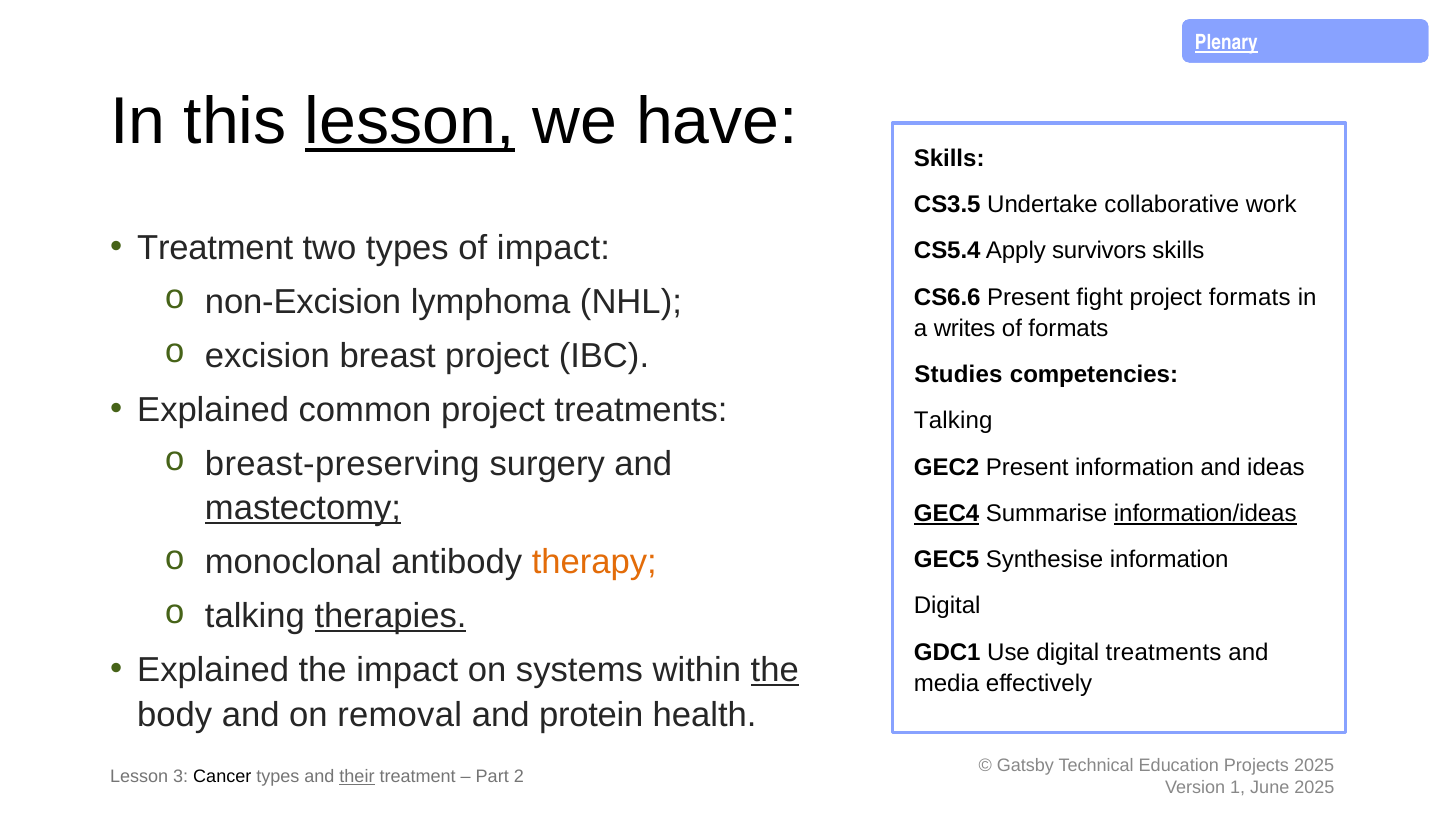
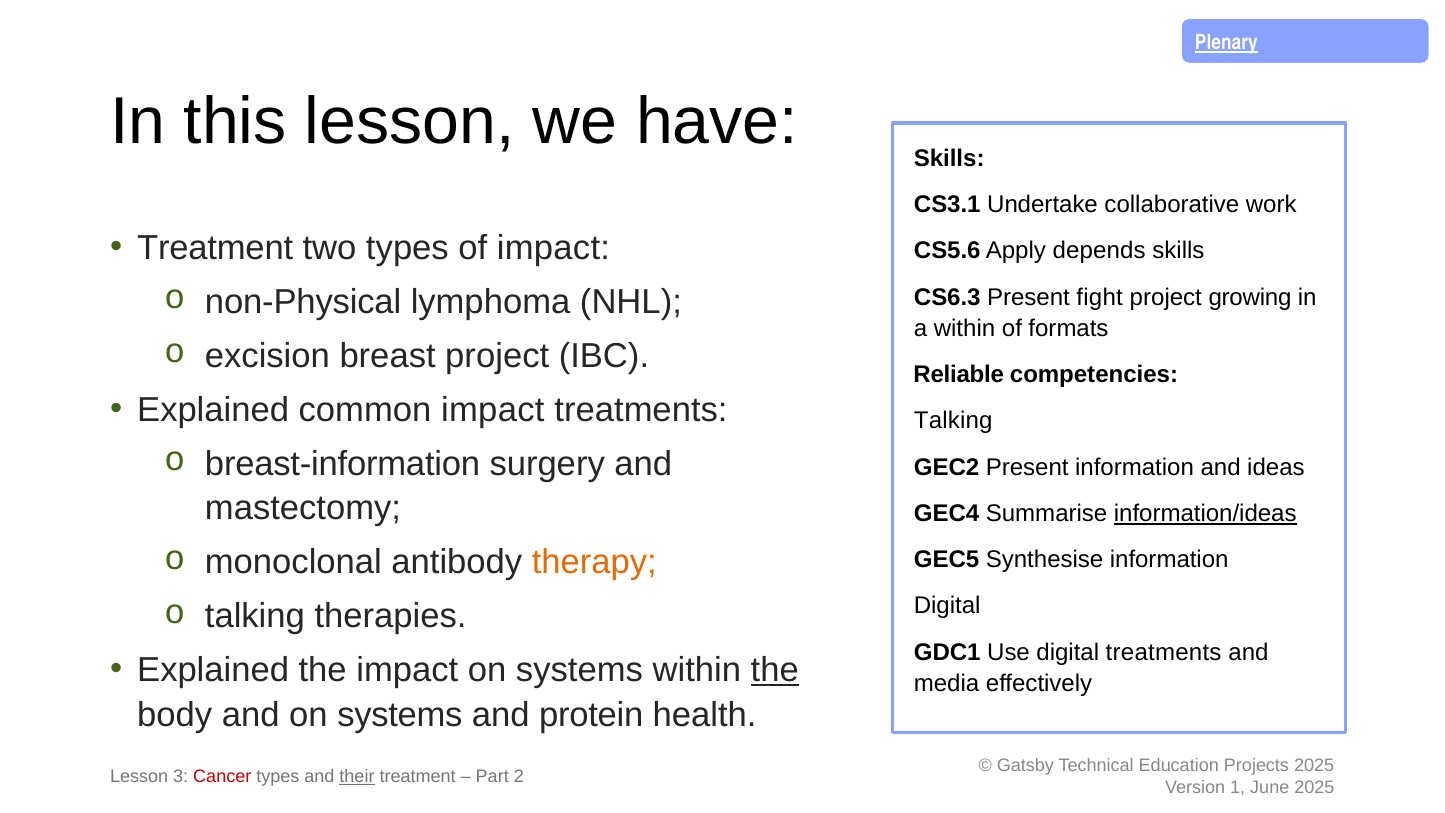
lesson underline: present -> none (410, 121)
CS3.5: CS3.5 -> CS3.1 (947, 205)
CS5.4: CS5.4 -> CS5.6 (947, 251)
survivors: survivors -> depends (1099, 251)
non-Excision: non-Excision -> non-Physical (303, 302)
CS6.6: CS6.6 -> CS6.3 (947, 297)
project formats: formats -> growing (1250, 297)
a writes: writes -> within (965, 328)
Studies: Studies -> Reliable (959, 375)
common project: project -> impact (493, 410)
breast-preserving: breast-preserving -> breast-information (343, 464)
mastectomy underline: present -> none (303, 508)
GEC4 underline: present -> none (947, 513)
therapies underline: present -> none (390, 616)
and on removal: removal -> systems (400, 715)
Cancer colour: black -> red (222, 776)
